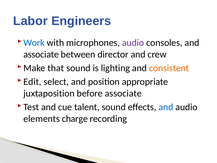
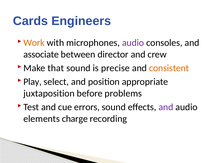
Labor: Labor -> Cards (30, 21)
Work colour: blue -> orange (34, 43)
lighting: lighting -> precise (115, 68)
Edit: Edit -> Play (33, 82)
before associate: associate -> problems (123, 93)
talent: talent -> errors (87, 107)
and colour: blue -> purple (166, 107)
